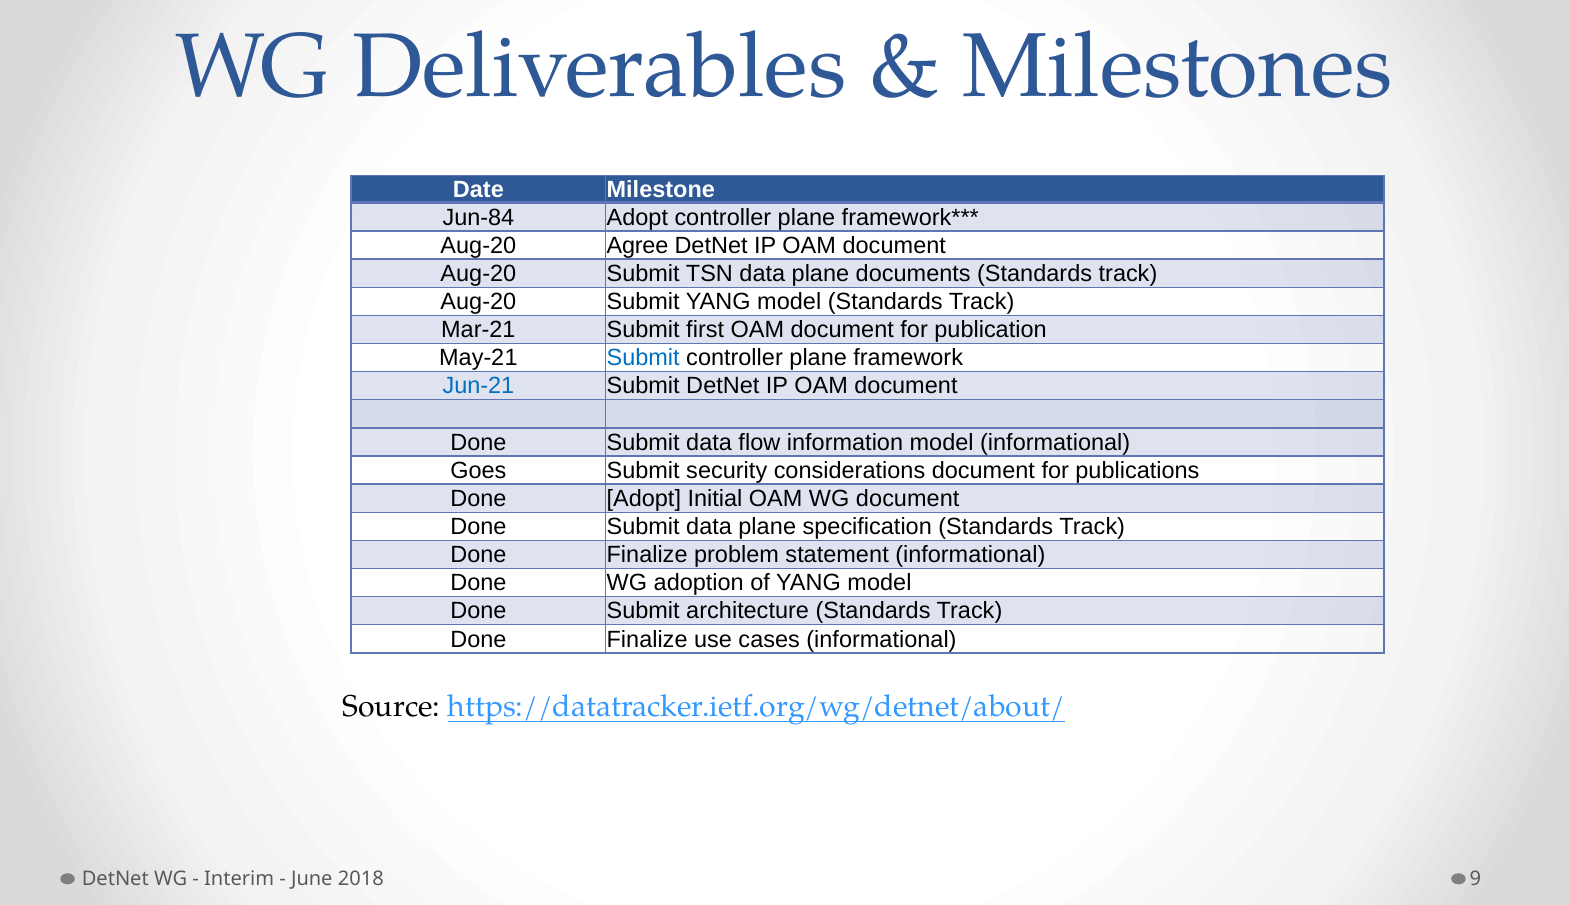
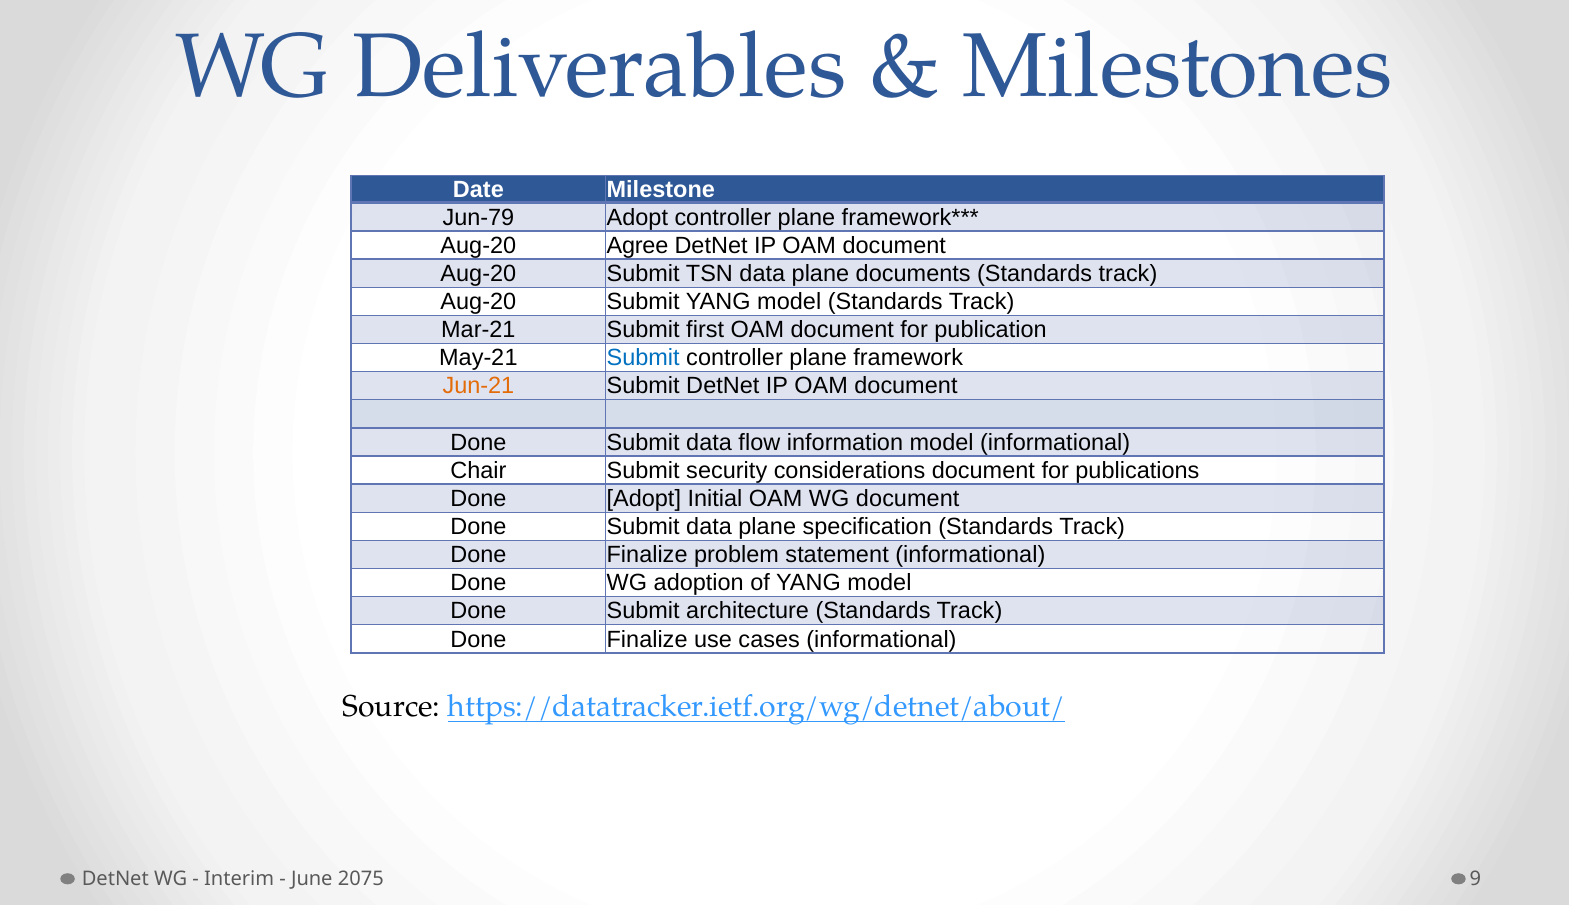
Jun-84: Jun-84 -> Jun-79 (478, 218)
Jun-21 colour: blue -> orange (478, 386)
Goes: Goes -> Chair (478, 471)
2018: 2018 -> 2075 (361, 879)
